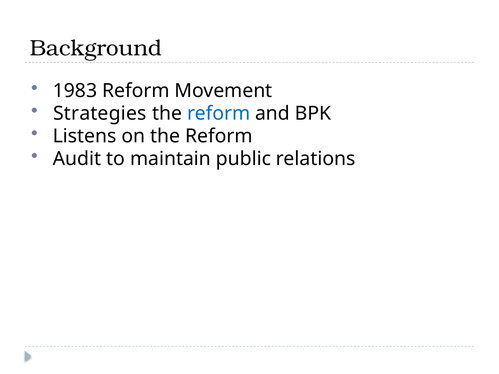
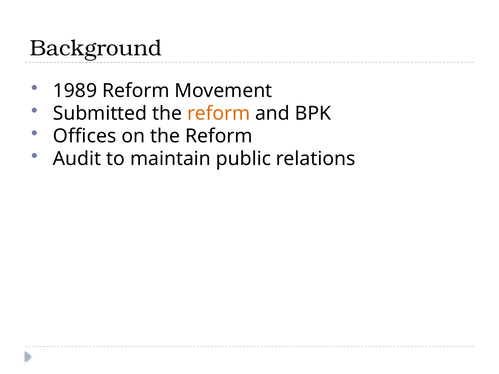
1983: 1983 -> 1989 (75, 91)
Strategies: Strategies -> Submitted (100, 114)
reform colour: blue -> orange (219, 114)
Listens: Listens -> Offices (85, 136)
